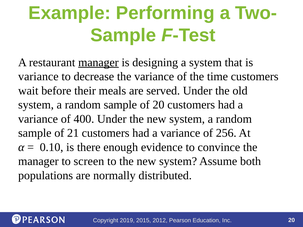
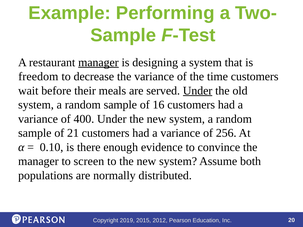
variance: variance -> freedom (38, 77)
Under underline: none -> present (198, 91)
of 20: 20 -> 16 (159, 105)
